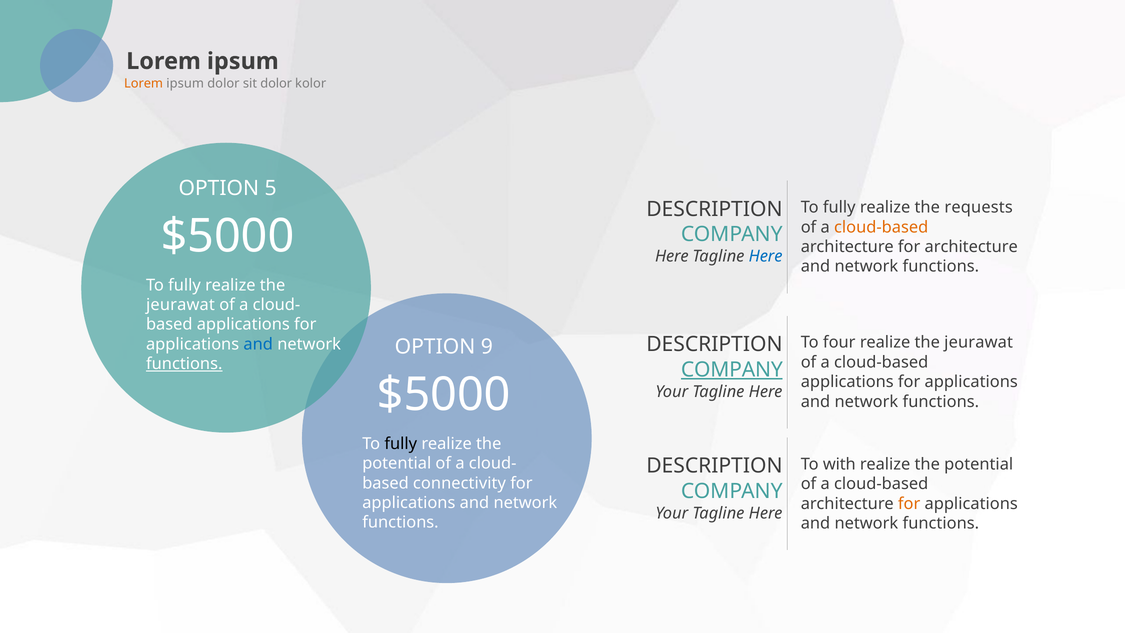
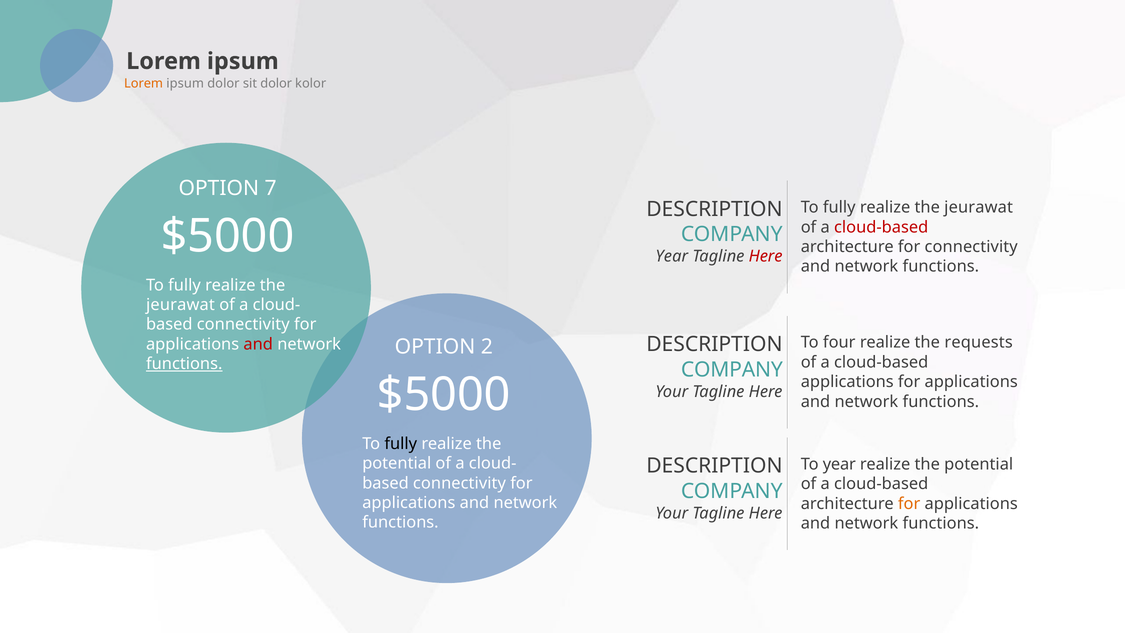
5: 5 -> 7 (271, 188)
requests: requests -> jeurawat (979, 207)
cloud-based colour: orange -> red (881, 227)
for architecture: architecture -> connectivity (971, 247)
Here: Here -> Year (672, 256)
Here colour: blue -> red (766, 256)
applications: applications -> connectivity (243, 324)
jeurawat: jeurawat -> requests (979, 342)
and colour: blue -> red (258, 344)
9: 9 -> 2 (487, 347)
COMPANY underline: present -> none (732, 369)
To with: with -> year (839, 464)
